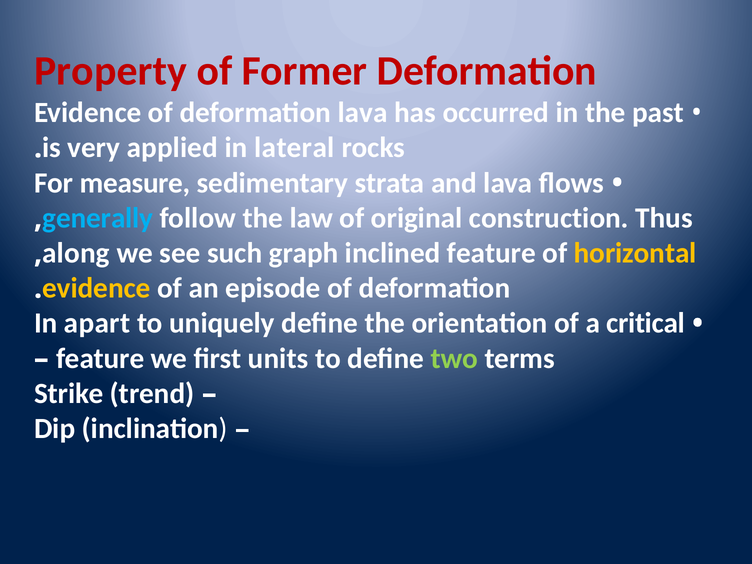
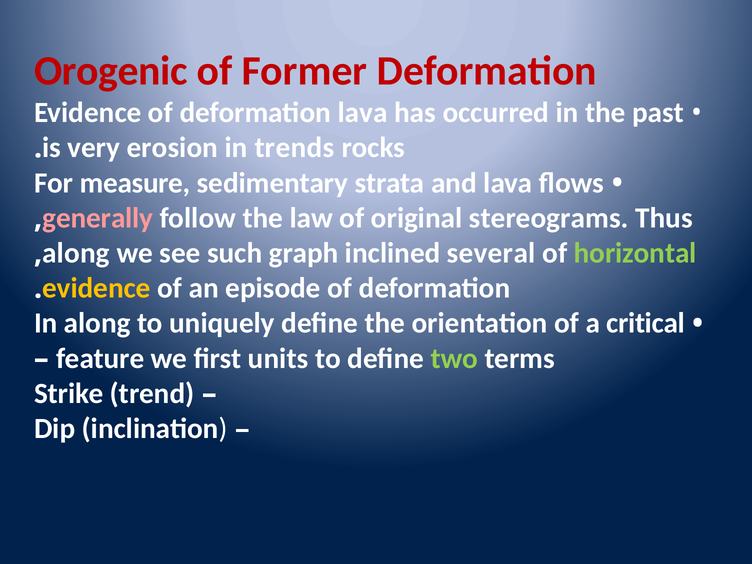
Property: Property -> Orogenic (111, 71)
applied: applied -> erosion (172, 148)
lateral: lateral -> trends (294, 148)
generally colour: light blue -> pink (98, 218)
construction: construction -> stereograms (549, 218)
inclined feature: feature -> several (491, 253)
horizontal colour: yellow -> light green (635, 253)
In apart: apart -> along (97, 323)
